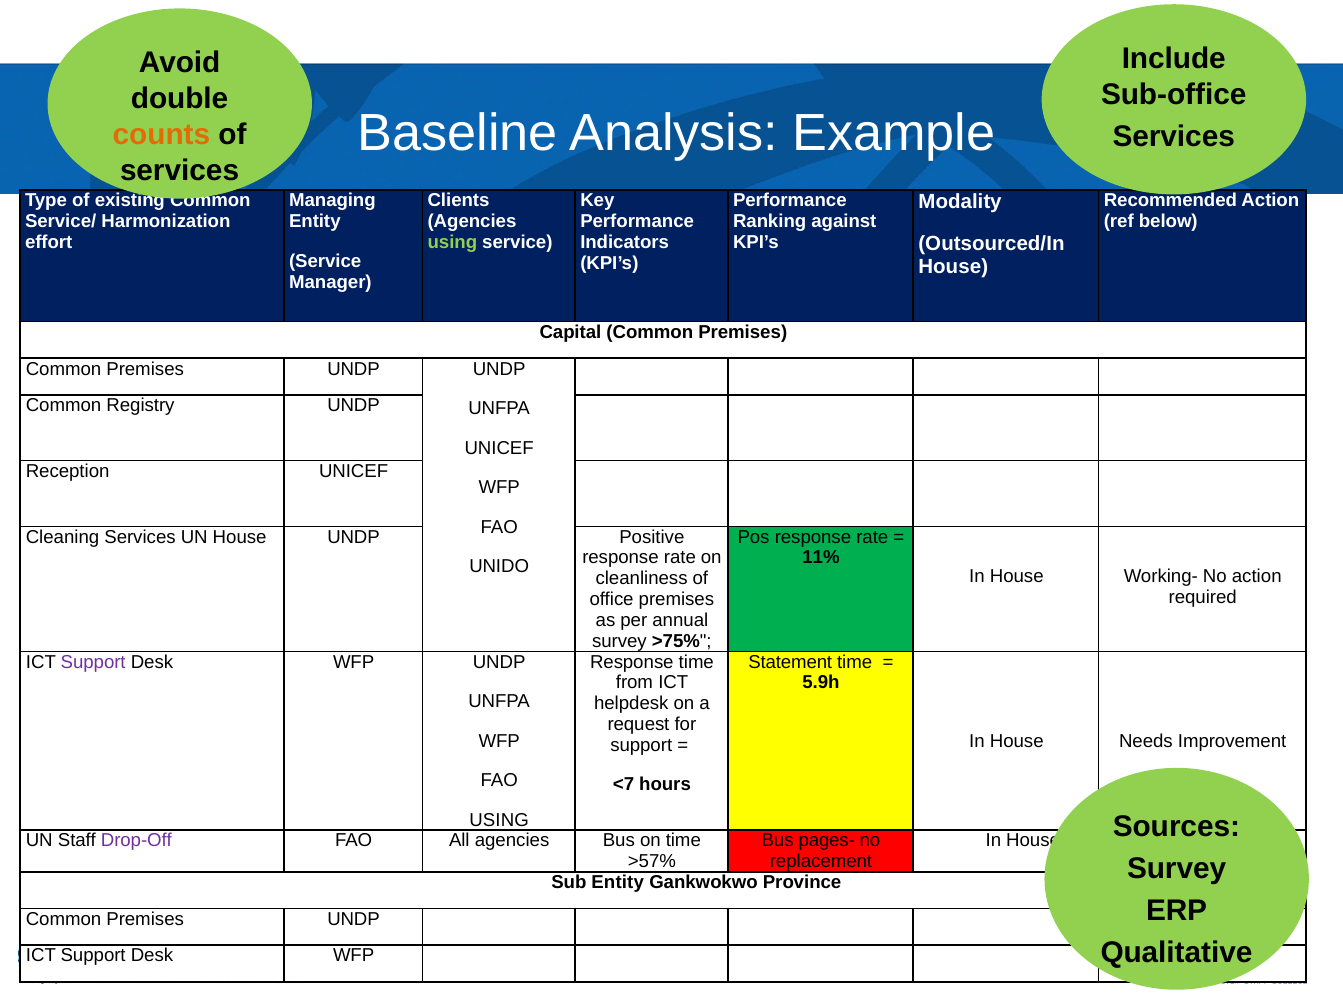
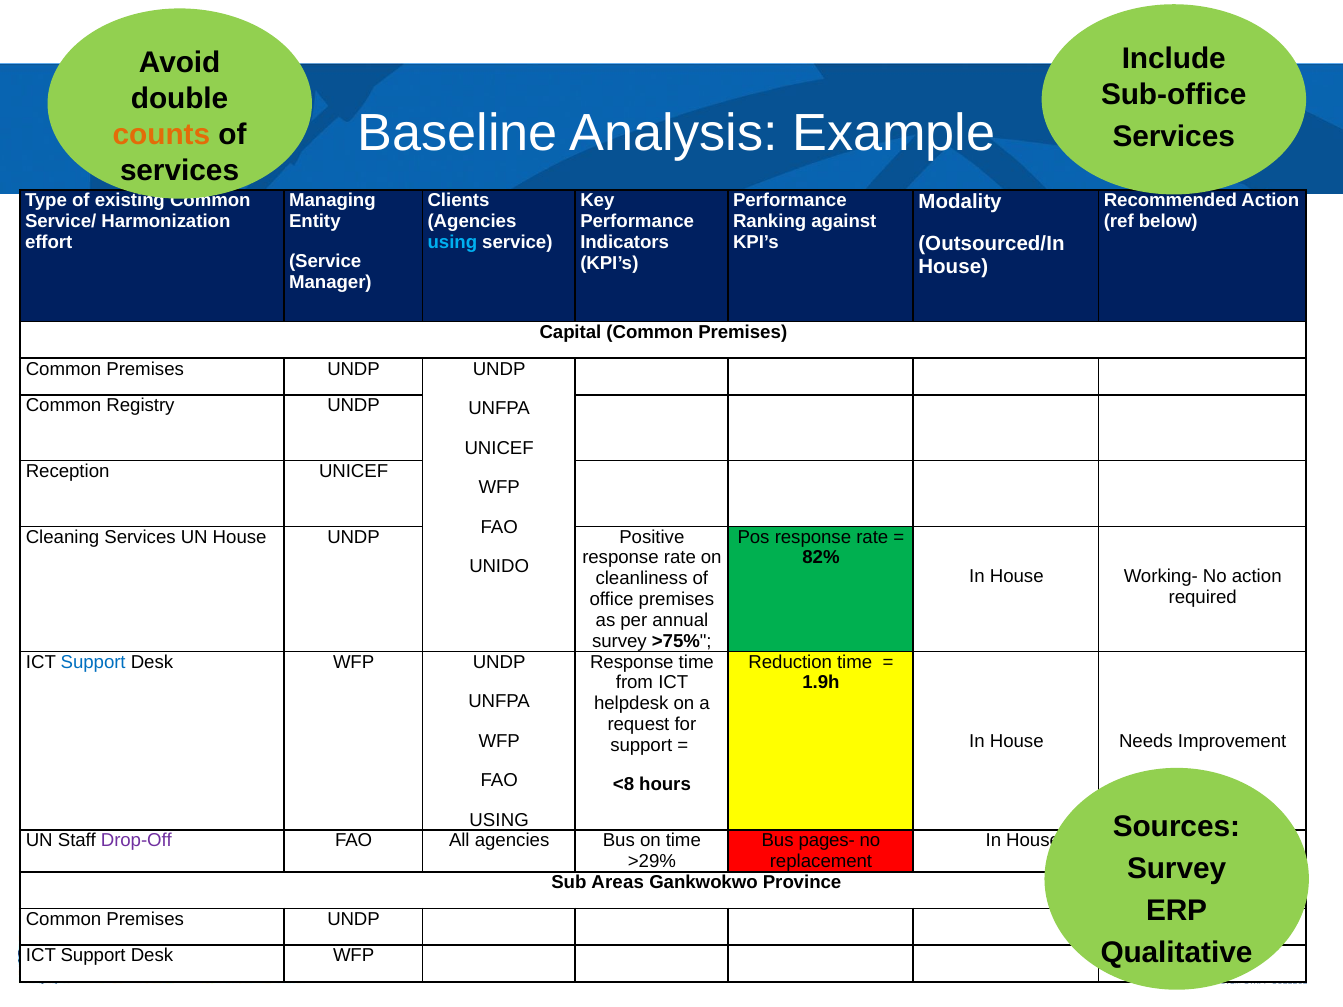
using colour: light green -> light blue (452, 243)
11%: 11% -> 82% (821, 558)
Support colour: purple -> blue (93, 662)
Statement: Statement -> Reduction (790, 662)
5.9h: 5.9h -> 1.9h (821, 683)
<7: <7 -> <8 (624, 785)
>57%: >57% -> >29% (652, 862)
Sub Entity: Entity -> Areas (618, 883)
